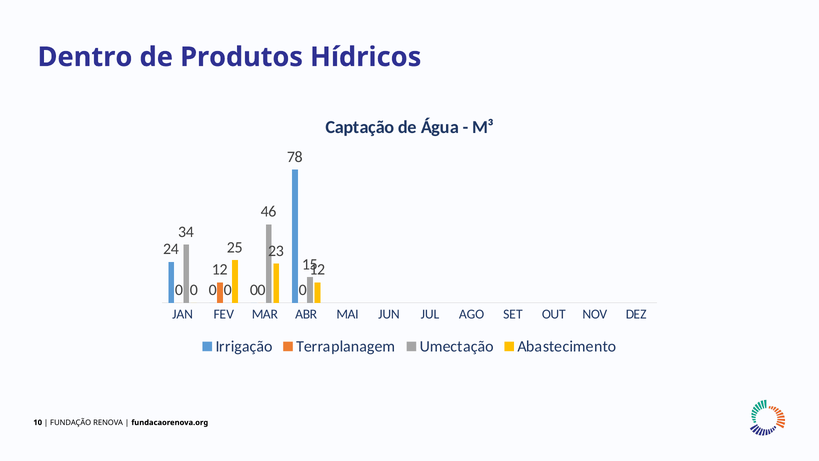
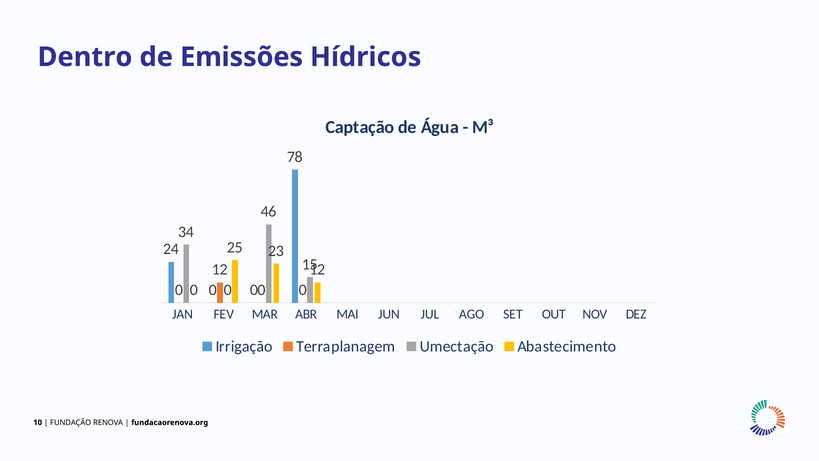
Produtos: Produtos -> Emissões (242, 57)
